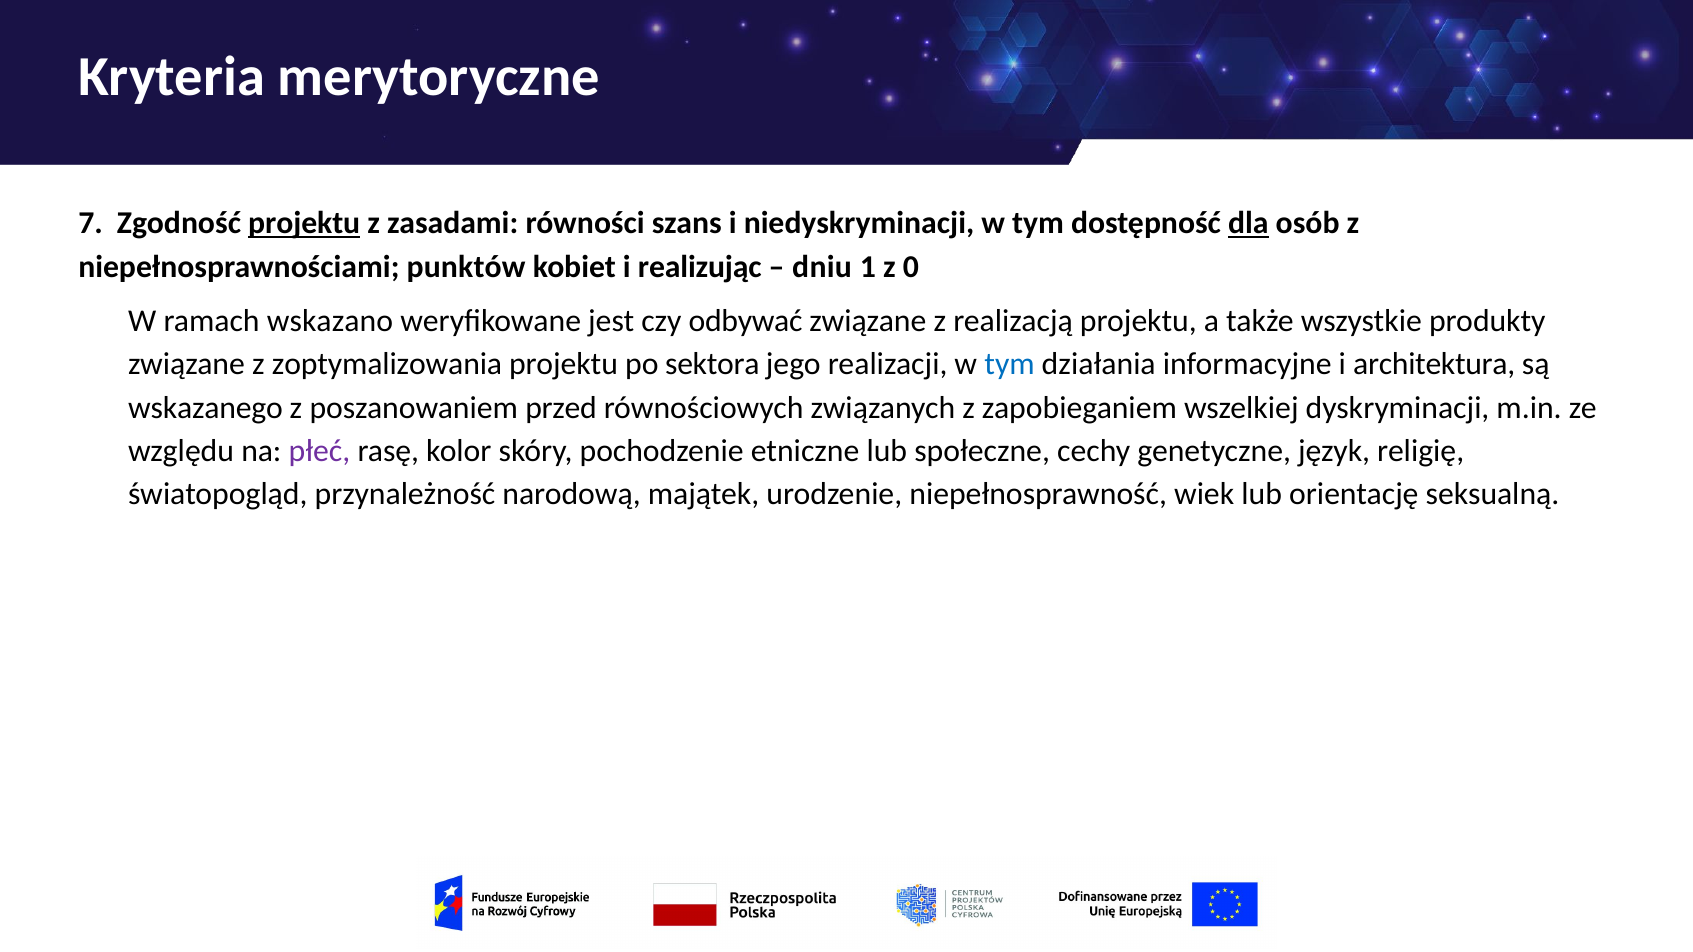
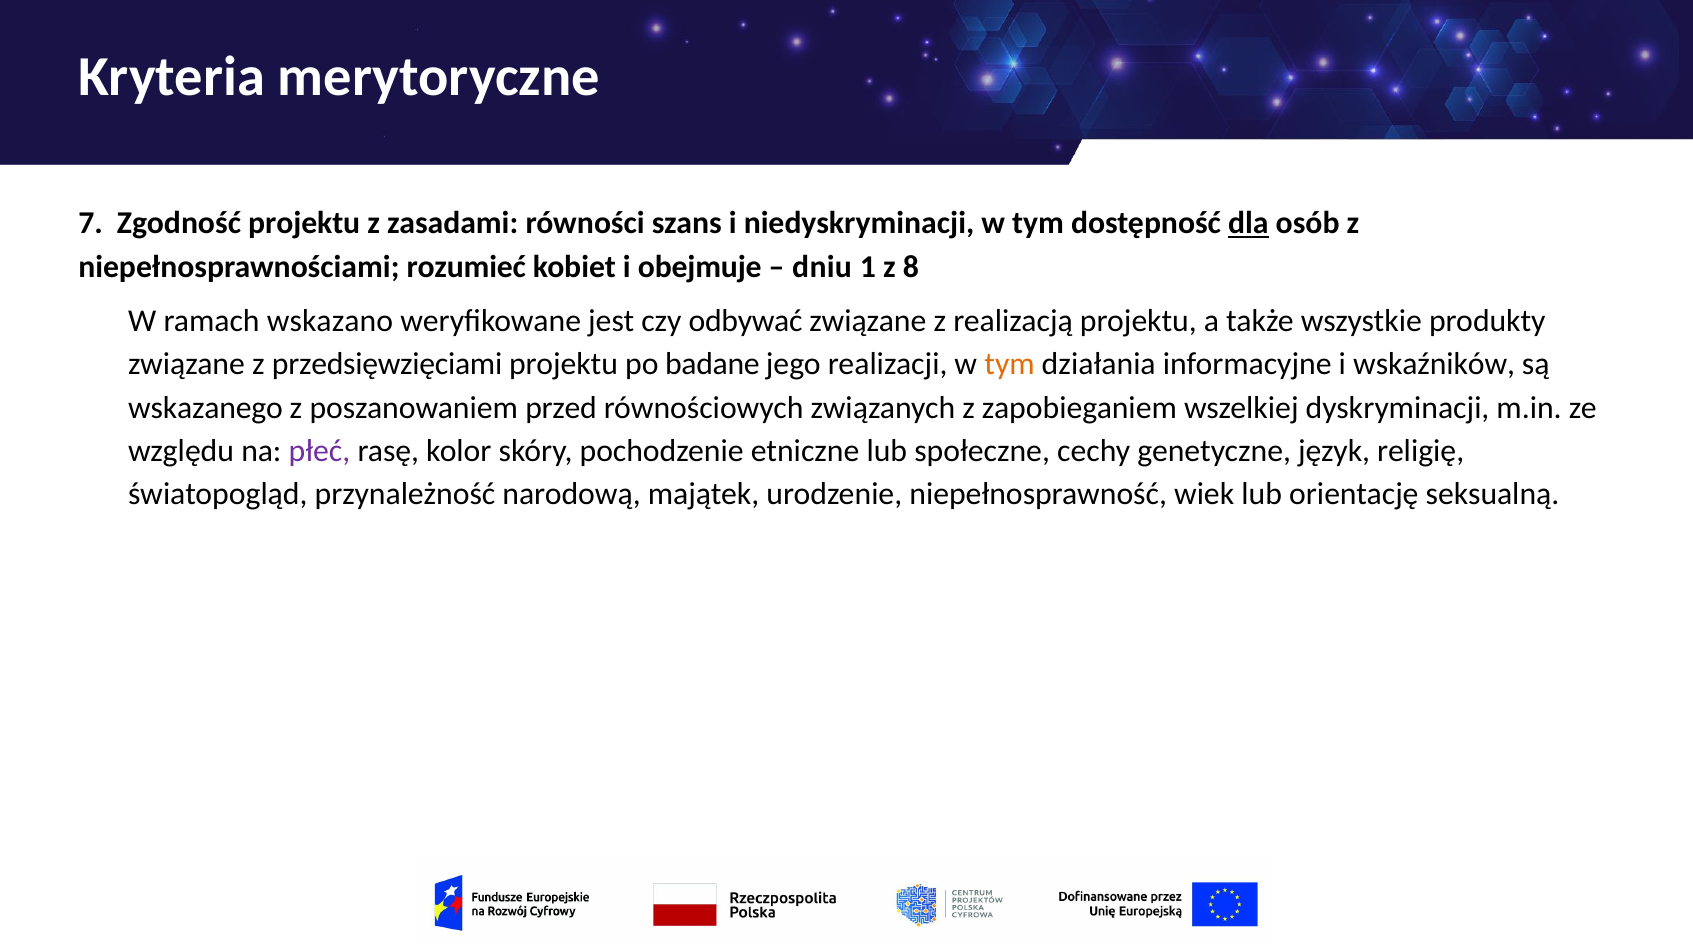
projektu underline: present -> none (304, 224)
punktów: punktów -> rozumieć (466, 267)
realizując: realizując -> obejmuje (700, 267)
0: 0 -> 8 (911, 267)
zoptymalizowania: zoptymalizowania -> przedsięwzięciami (387, 364)
sektora: sektora -> badane (712, 364)
tym colour: blue -> orange (1010, 364)
architektura: architektura -> wskaźników (1434, 364)
